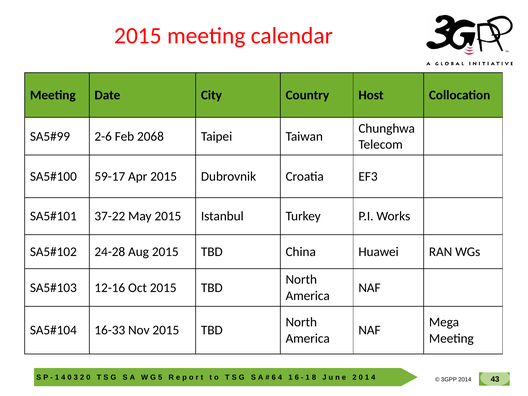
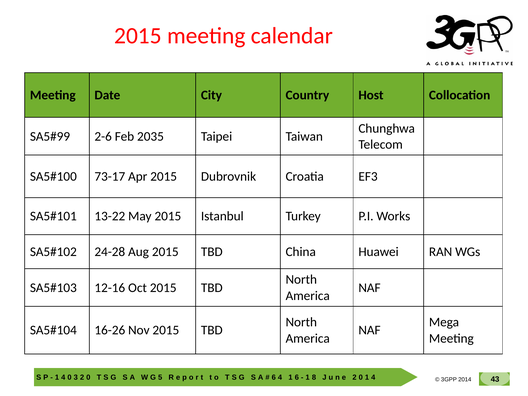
2068: 2068 -> 2035 (150, 136)
59-17: 59-17 -> 73-17 (110, 176)
37-22: 37-22 -> 13-22 (110, 216)
16-33: 16-33 -> 16-26 (110, 330)
